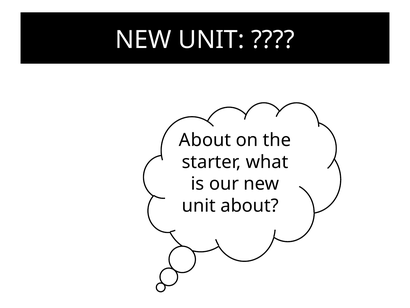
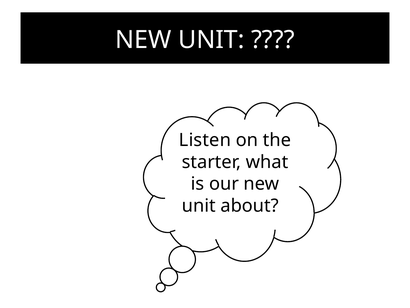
About: About -> Listen (205, 140)
